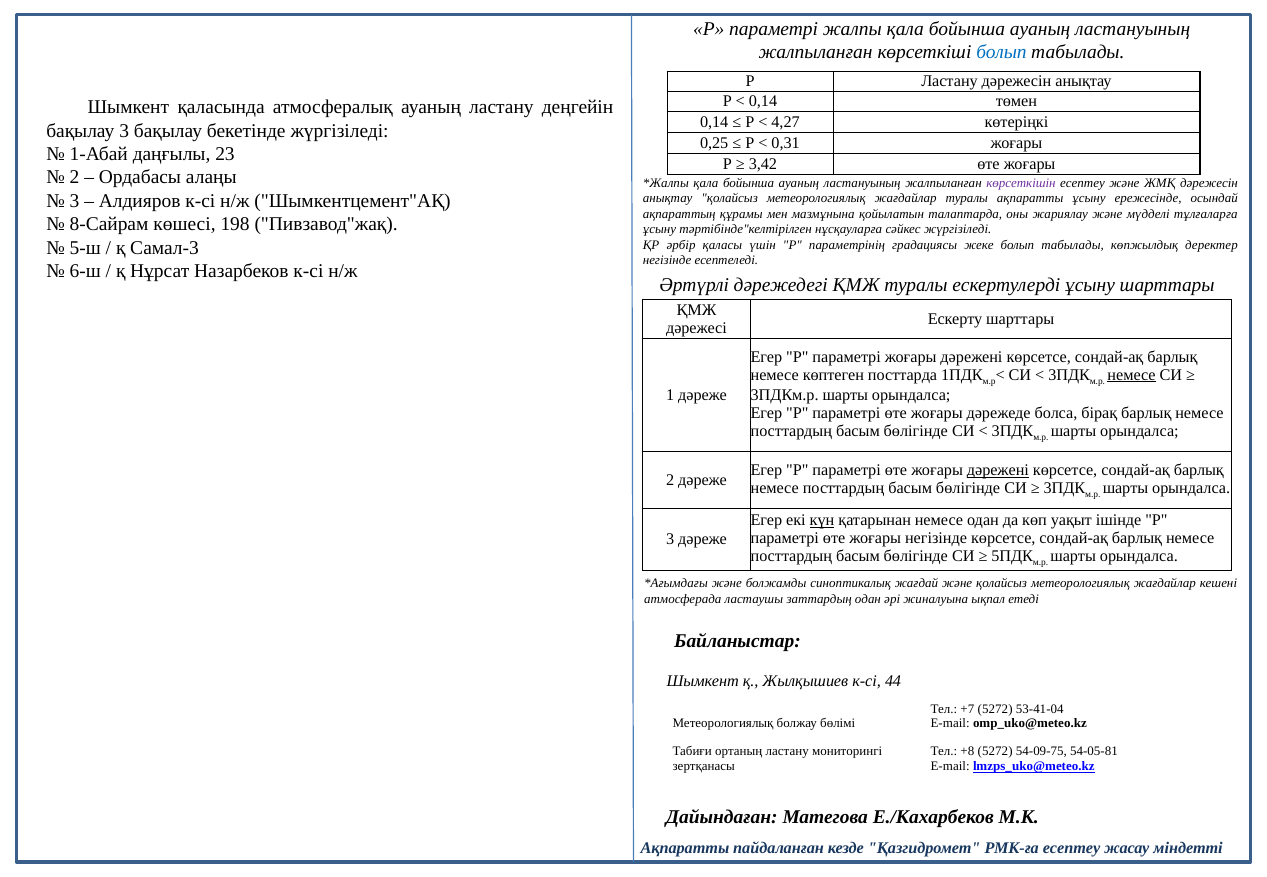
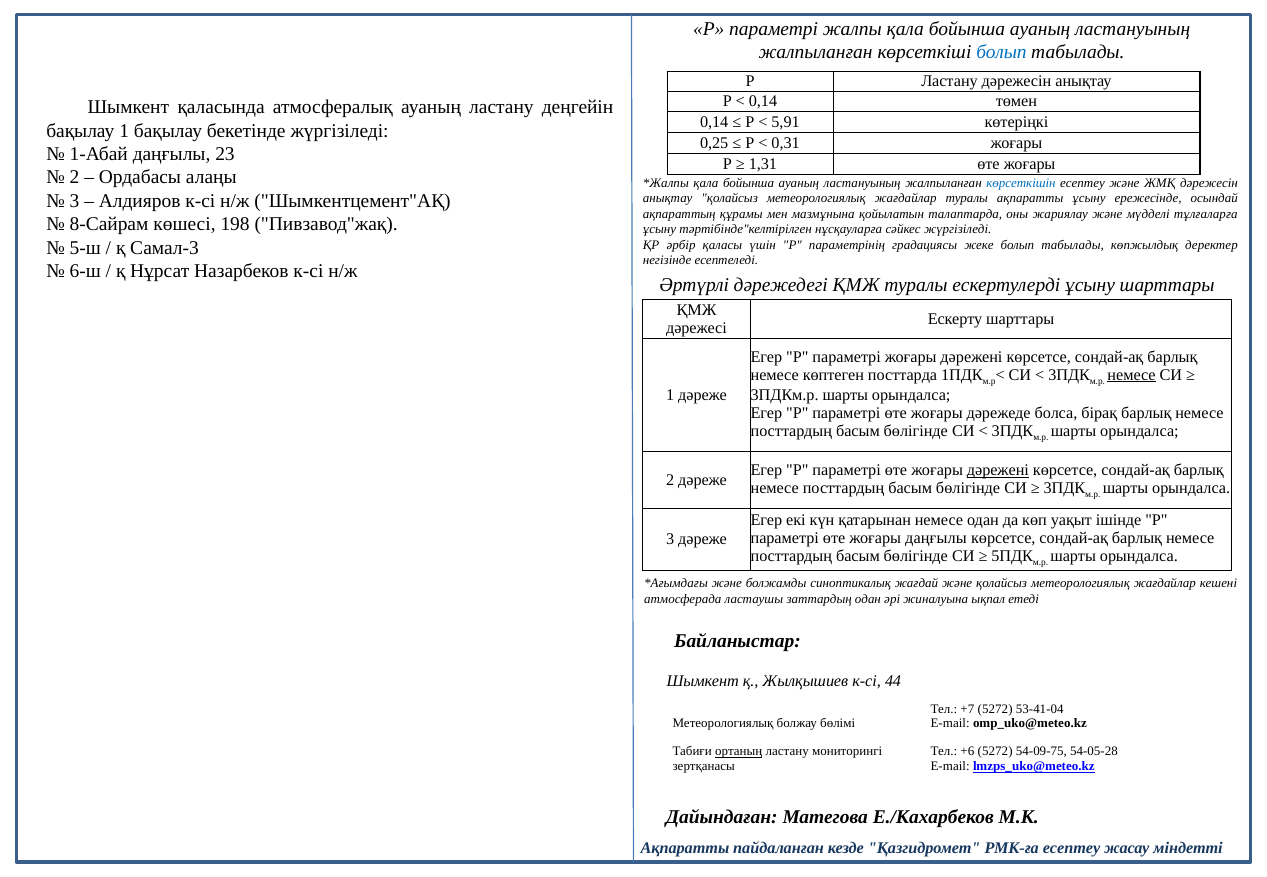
4,27: 4,27 -> 5,91 (786, 122)
бақылау 3: 3 -> 1 (124, 131)
3,42: 3,42 -> 1,31 (763, 164)
көрсеткішін colour: purple -> blue (1021, 183)
күн underline: present -> none (822, 520)
жоғары негізінде: негізінде -> даңғылы (936, 538)
ортаның underline: none -> present (739, 752)
+8: +8 -> +6 (967, 752)
54-05-81: 54-05-81 -> 54-05-28 (1094, 752)
